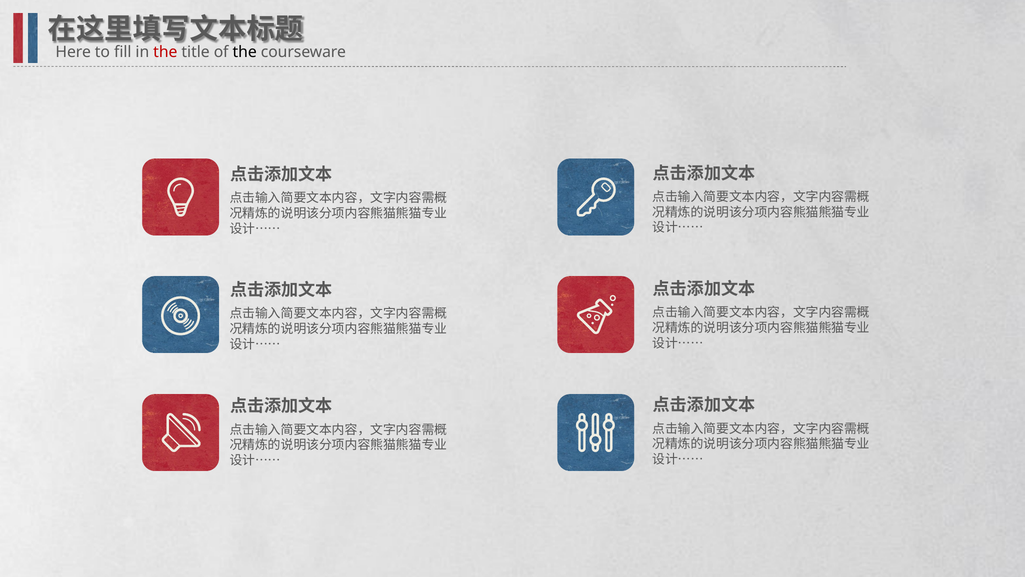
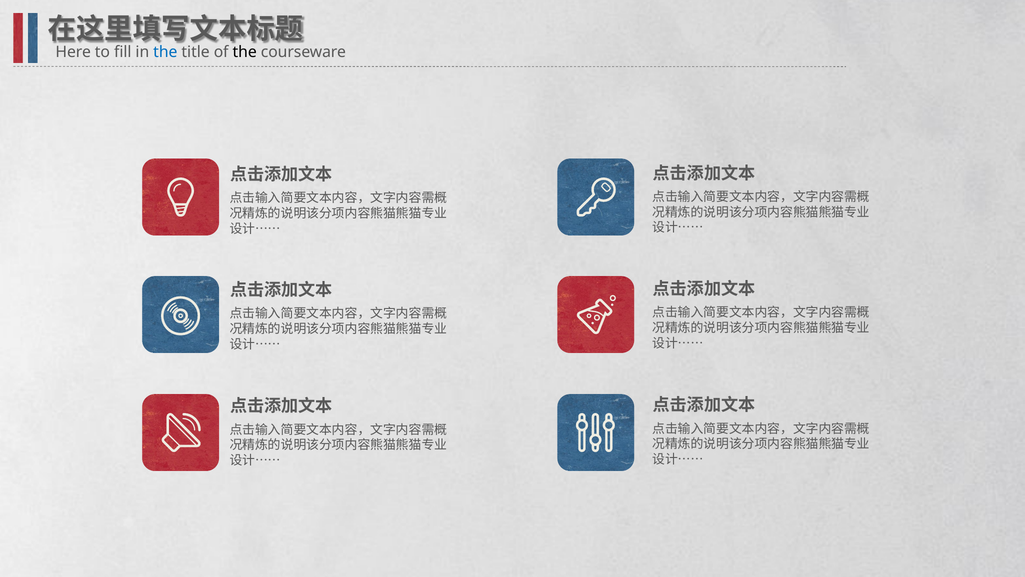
the colour: red -> blue (165, 52)
